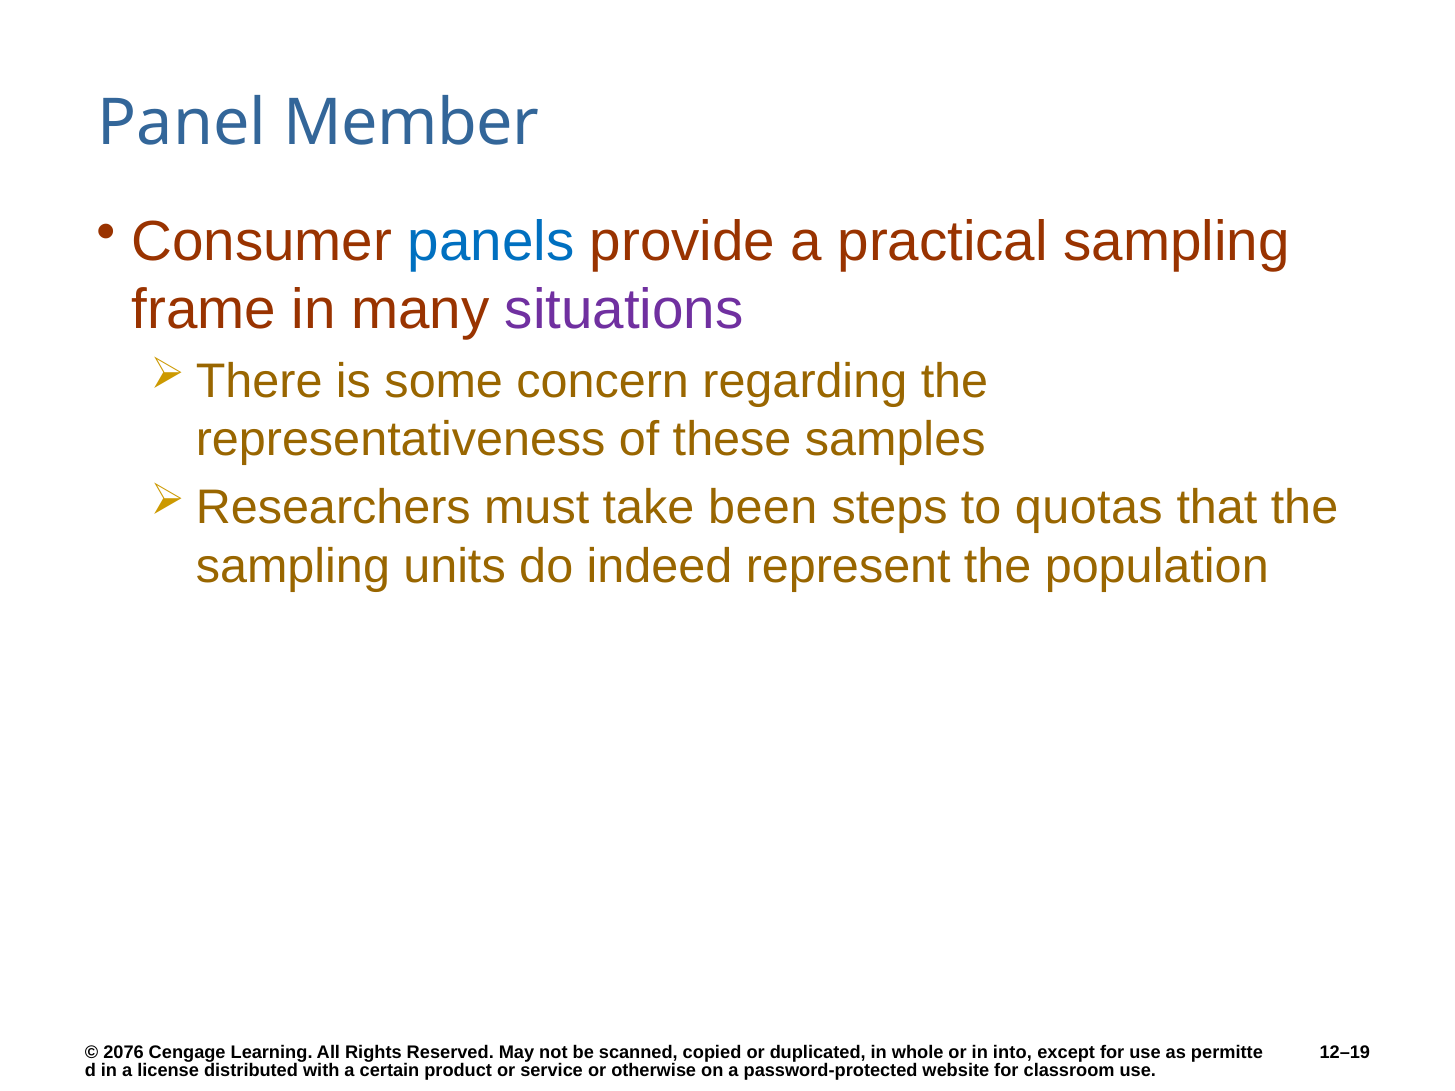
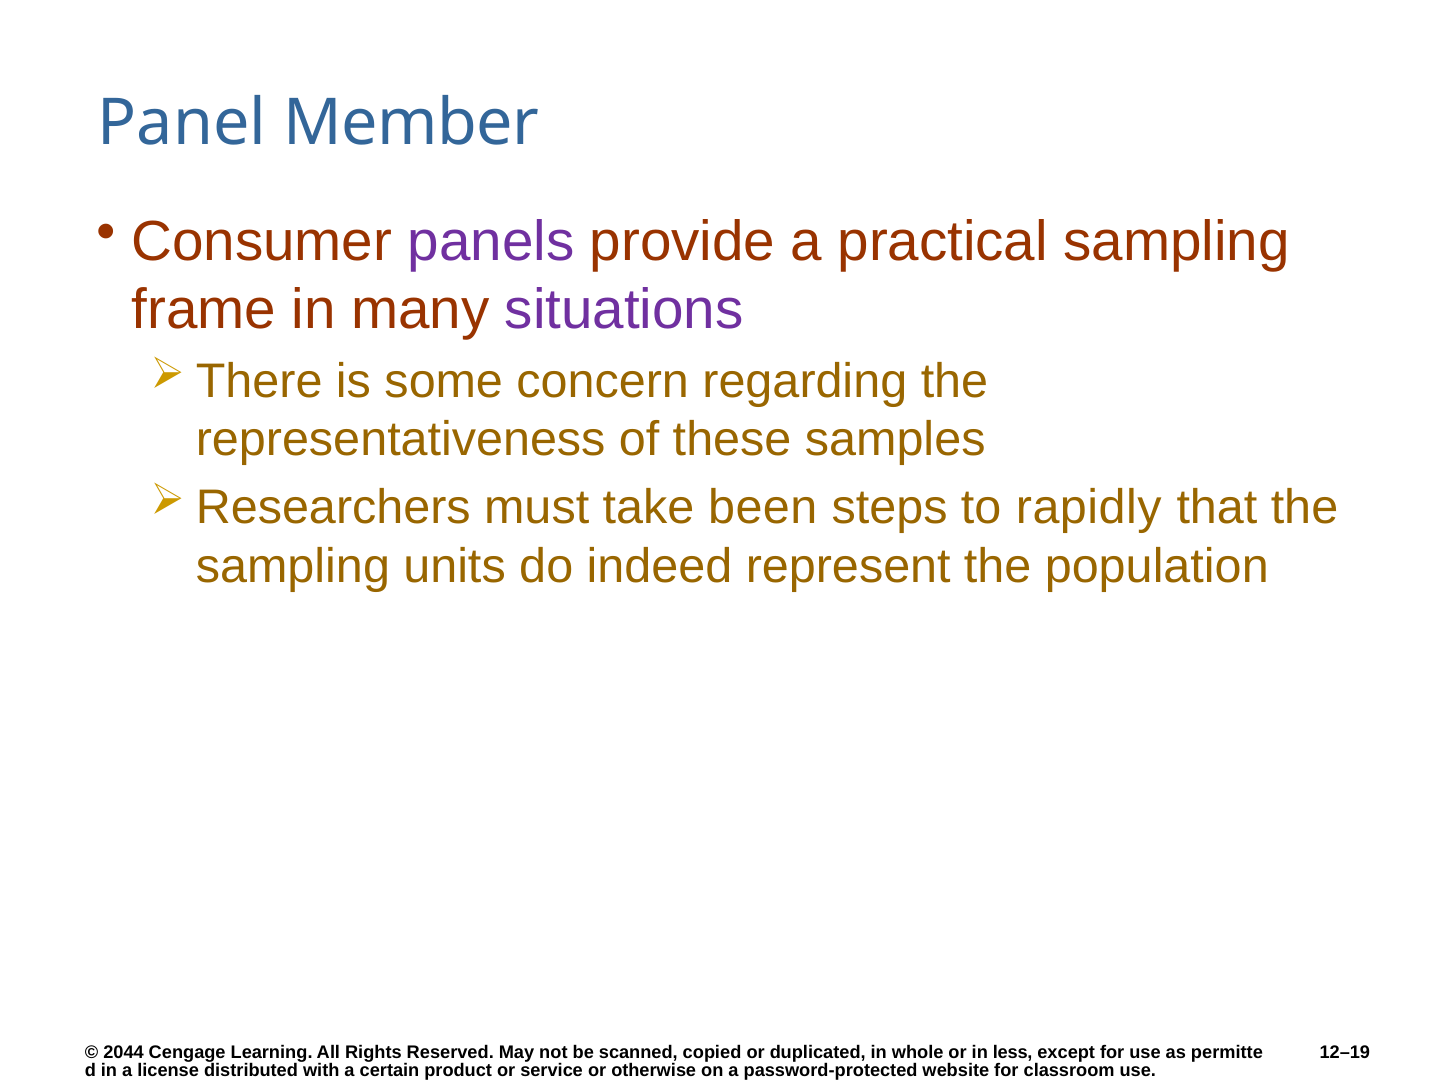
panels colour: blue -> purple (491, 242)
quotas: quotas -> rapidly (1089, 508)
2076: 2076 -> 2044 (124, 1053)
into: into -> less (1013, 1053)
